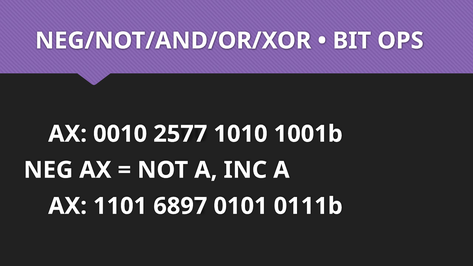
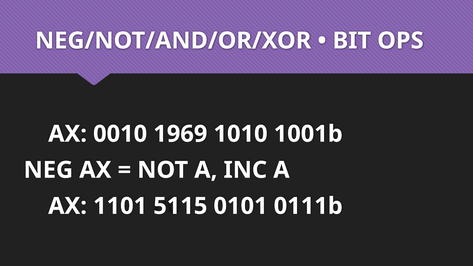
2577: 2577 -> 1969 (180, 134)
6897: 6897 -> 5115 (180, 206)
